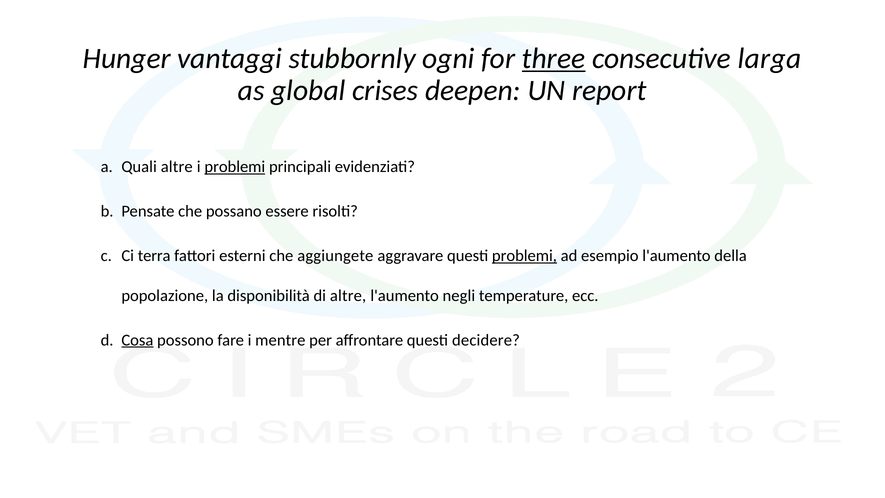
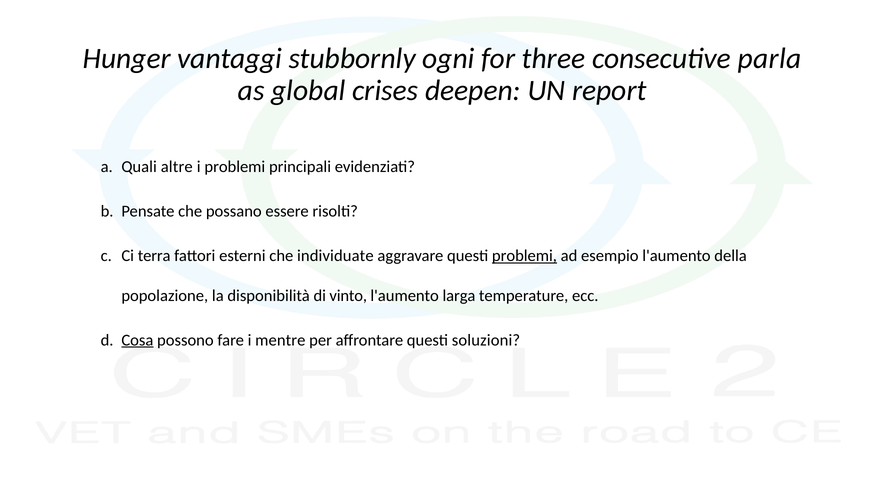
three underline: present -> none (554, 58)
larga: larga -> parla (770, 58)
problemi underline: present -> none (235, 167)
aggiungete: aggiungete -> individuate (335, 256)
di altre: altre -> vinto (348, 296)
negli: negli -> larga (459, 296)
decidere: decidere -> soluzioni (486, 340)
